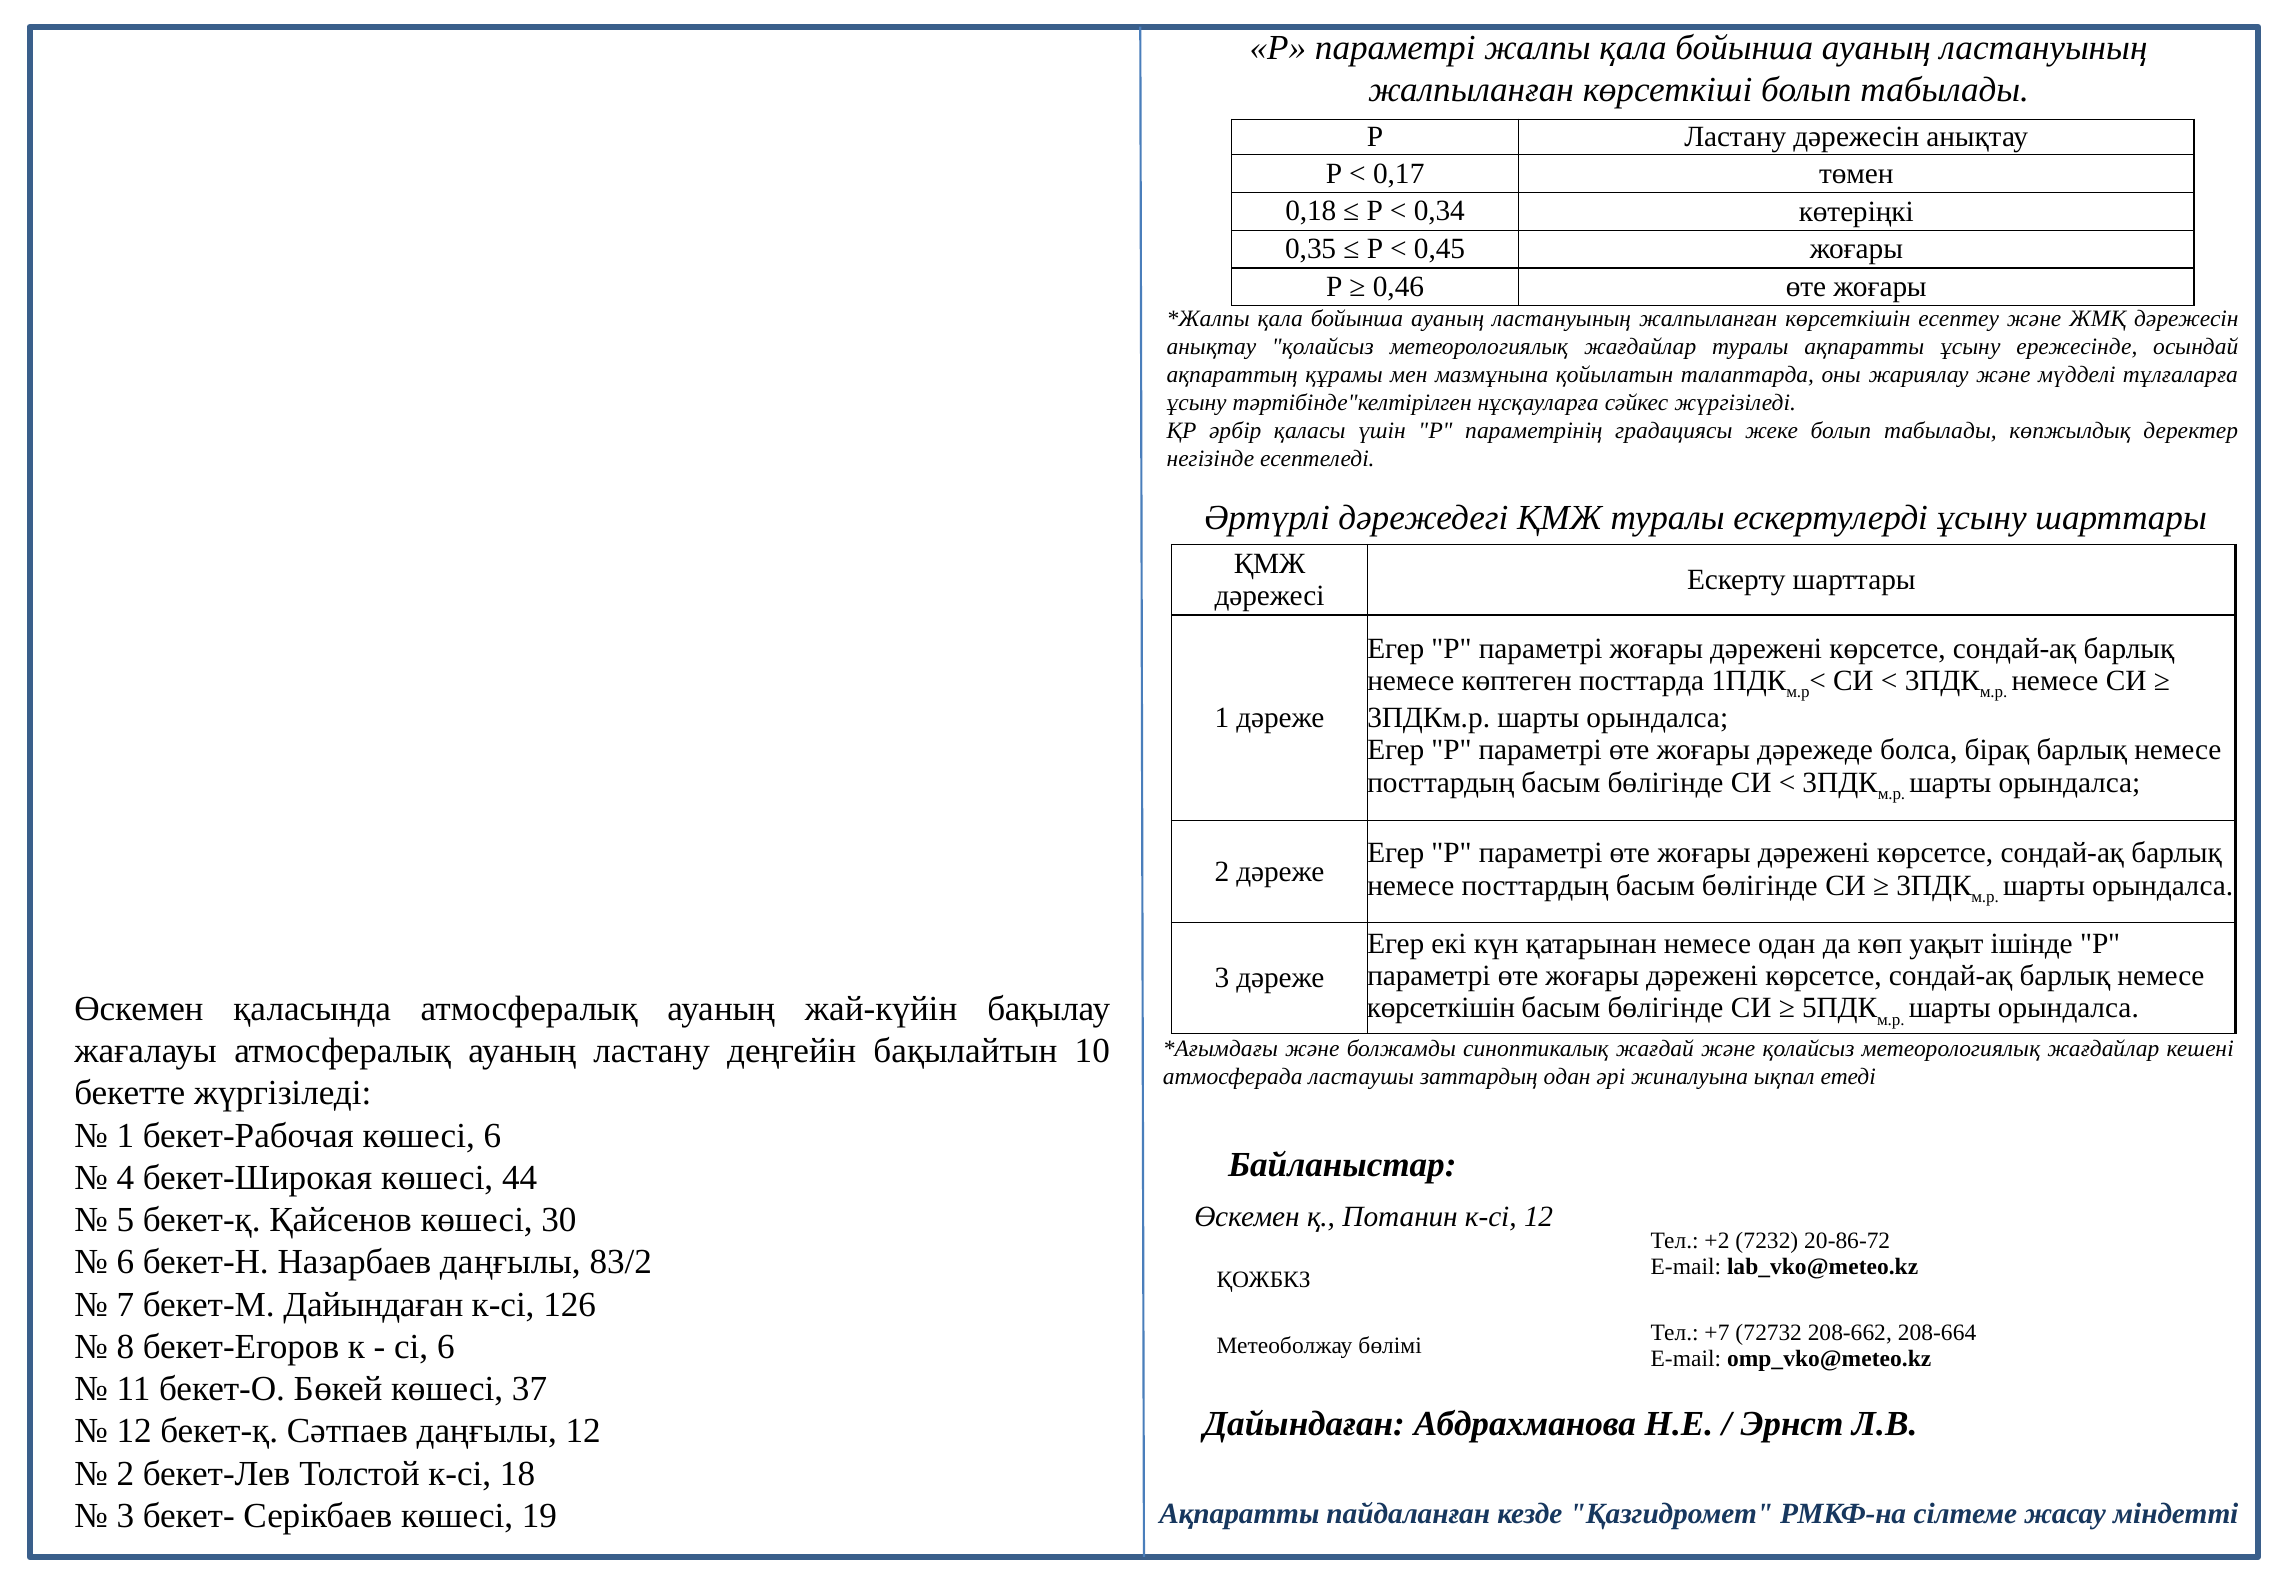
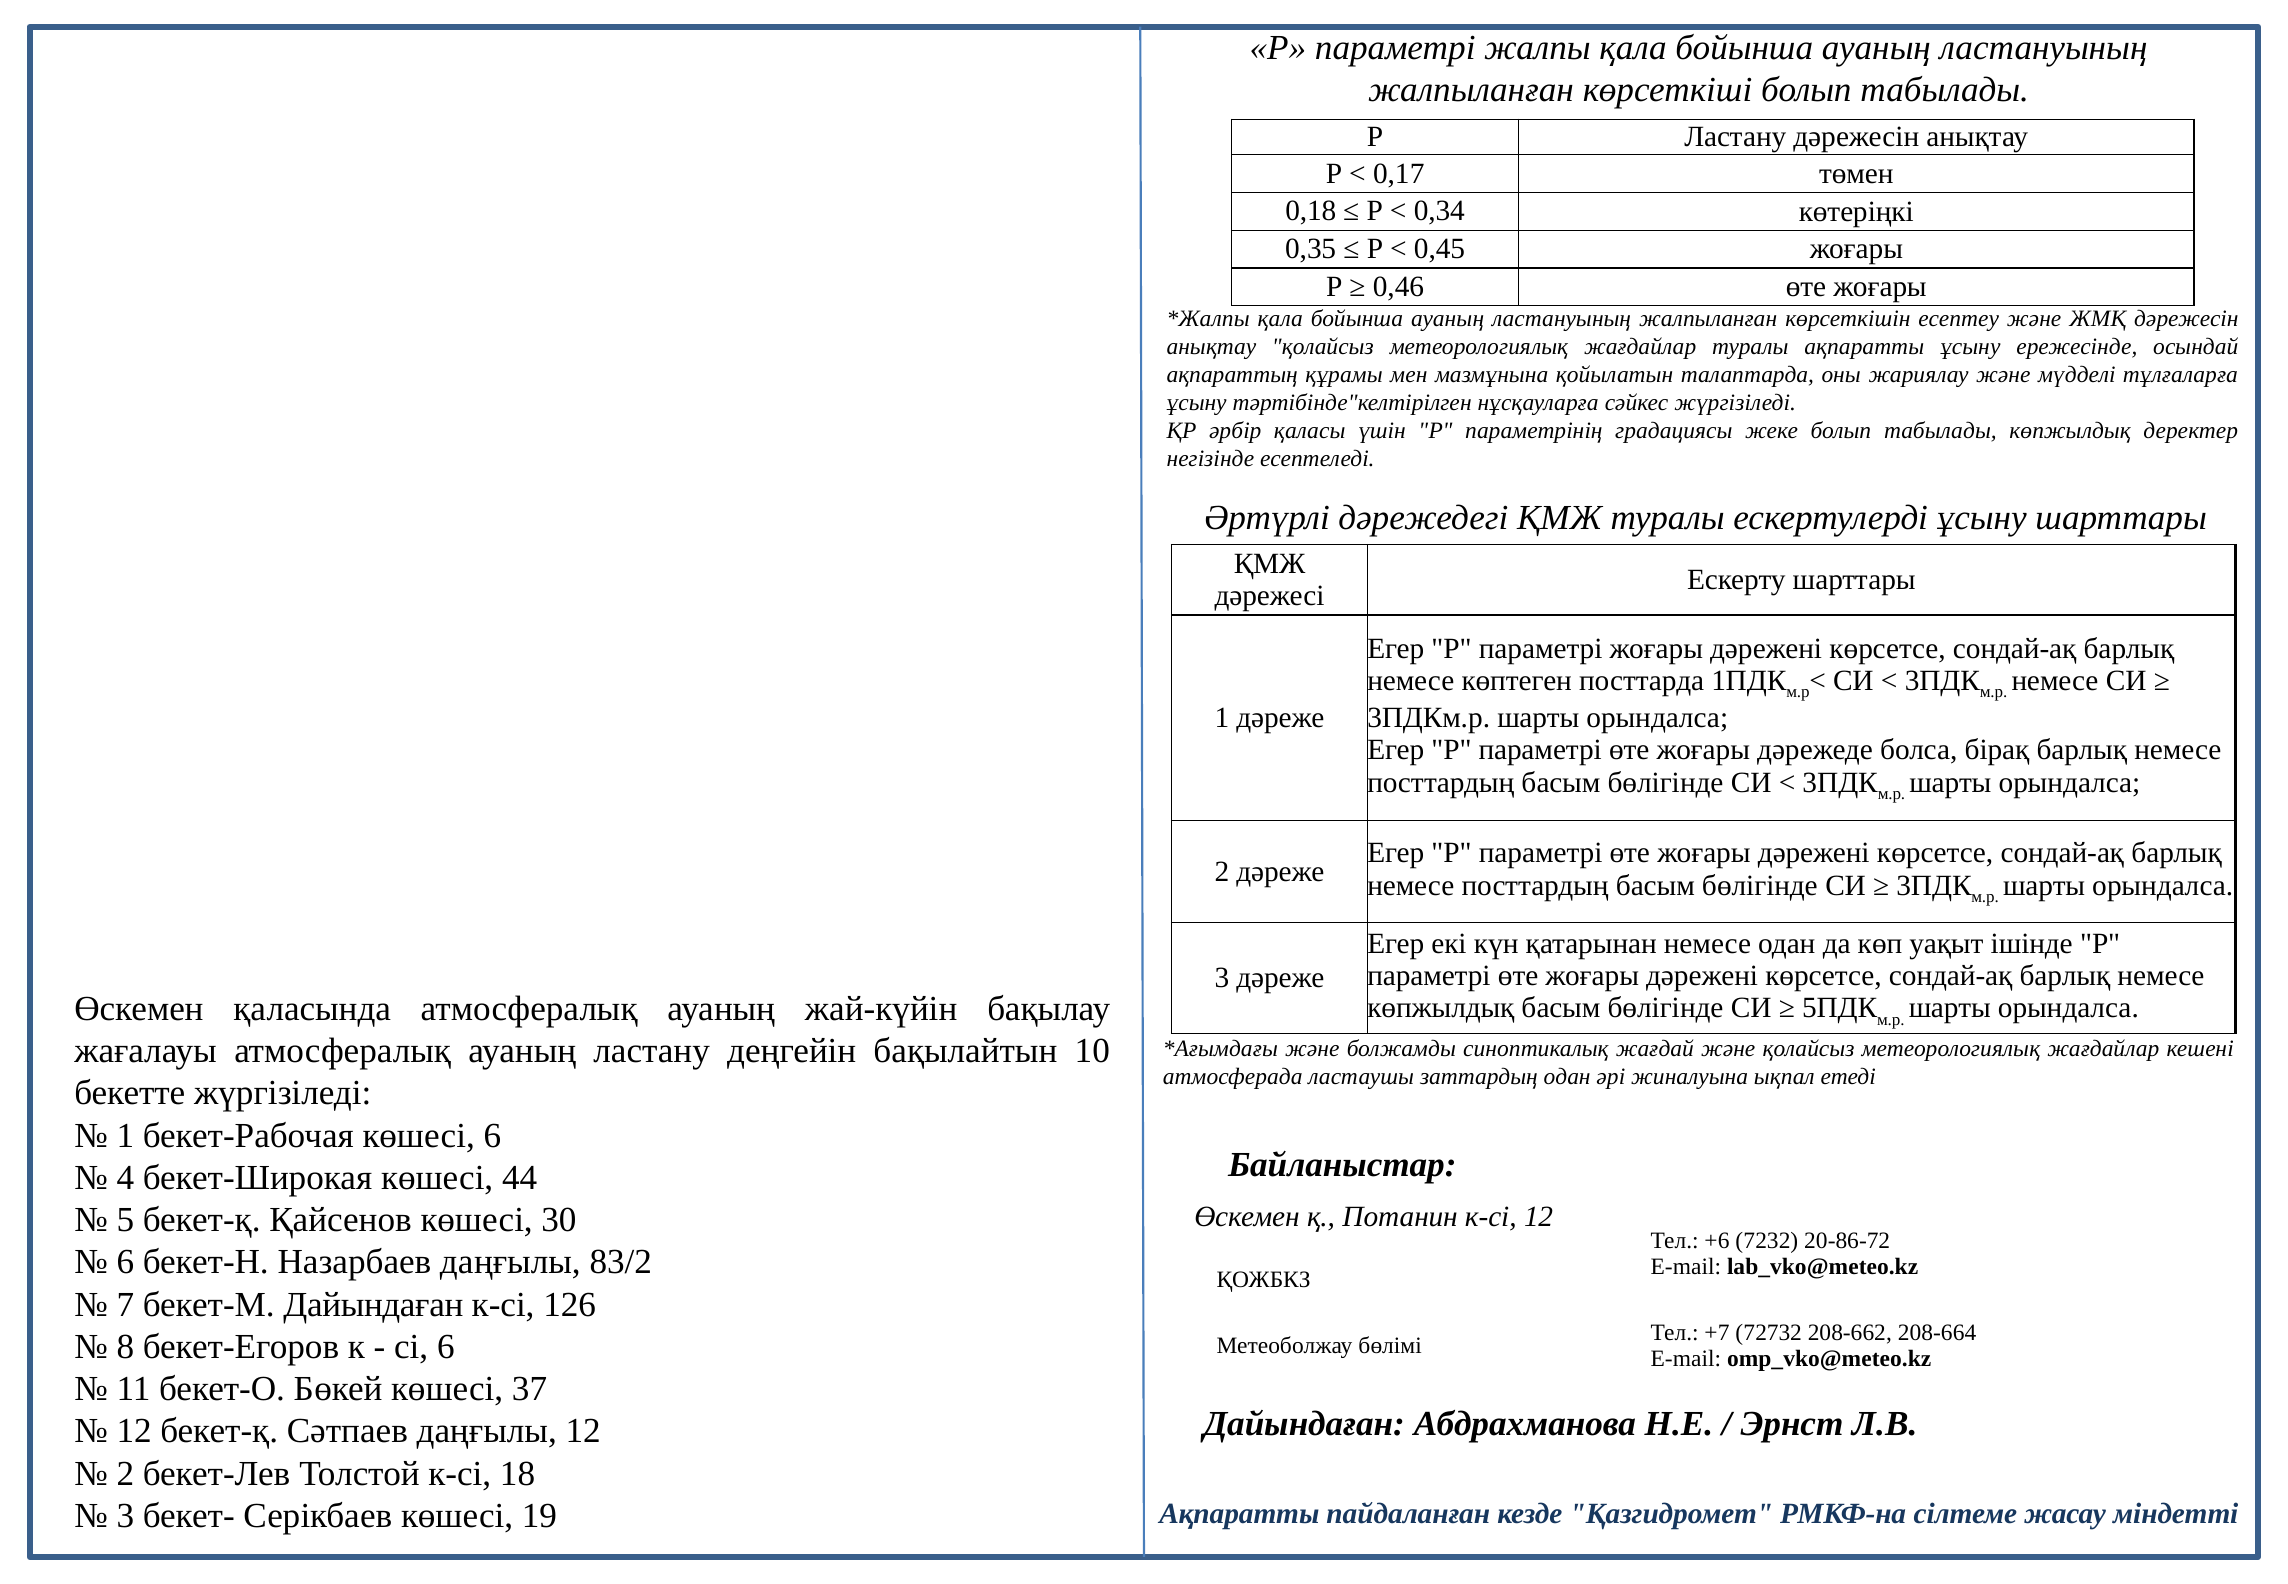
көрсеткішін: көрсеткішін -> көпжылдық (1441, 1008)
+2: +2 -> +6 (1717, 1241)
